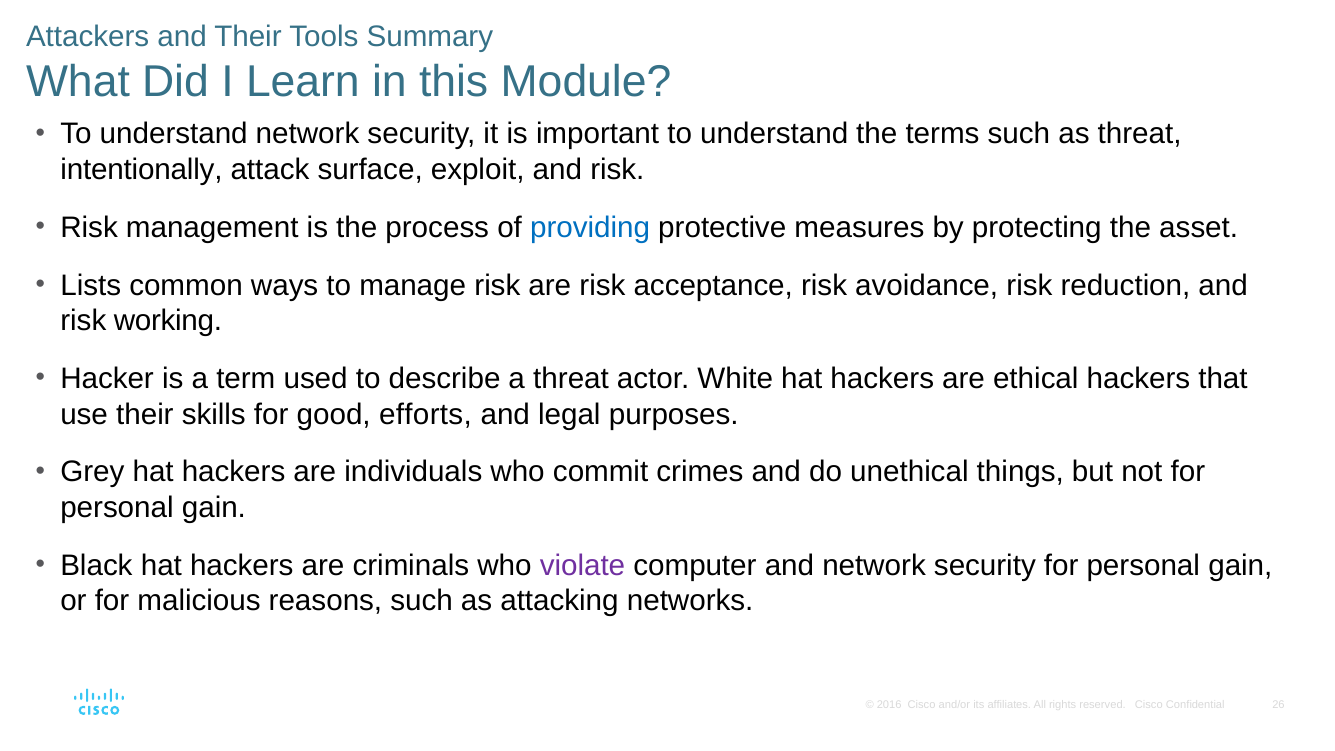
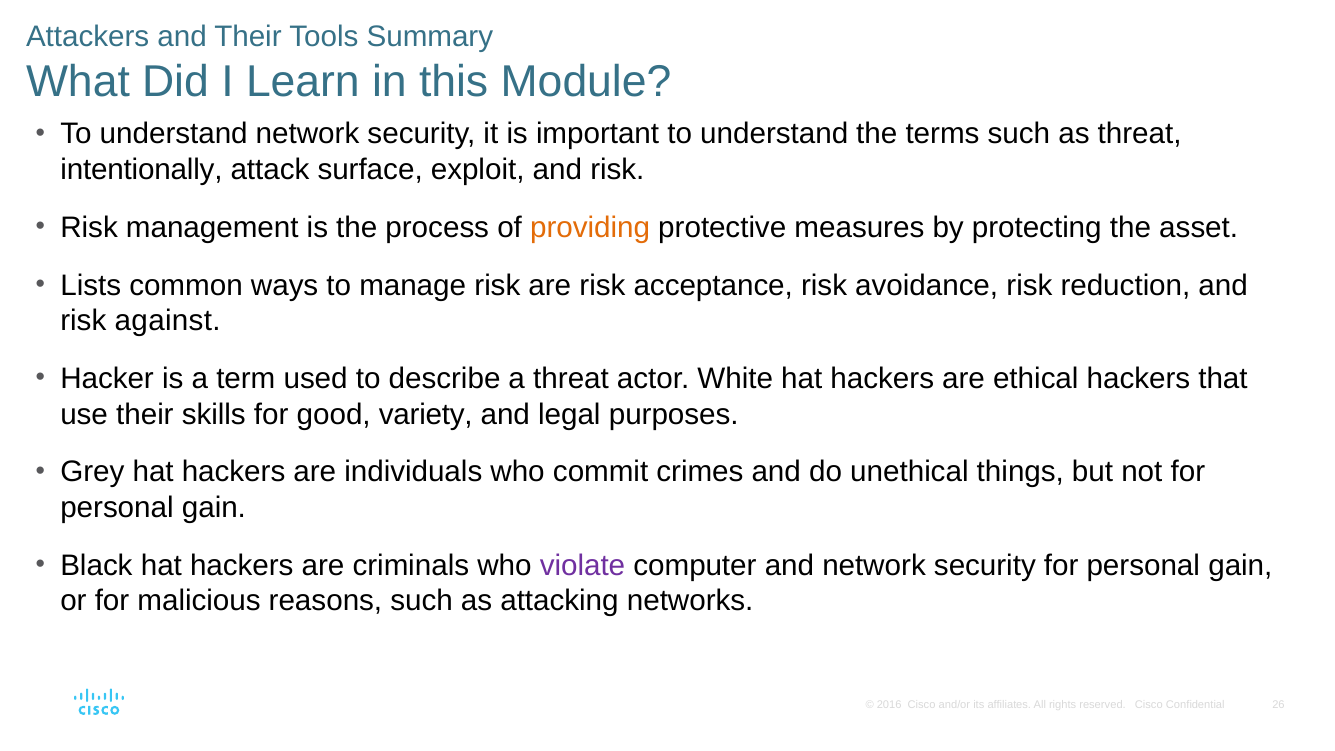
providing colour: blue -> orange (590, 227)
working: working -> against (168, 321)
efforts: efforts -> variety (426, 414)
